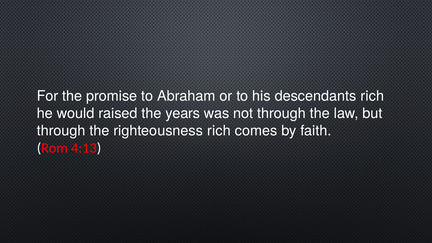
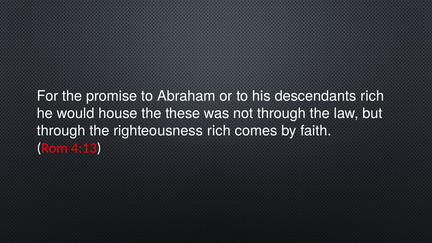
raised: raised -> house (118, 113)
years: years -> these (183, 113)
